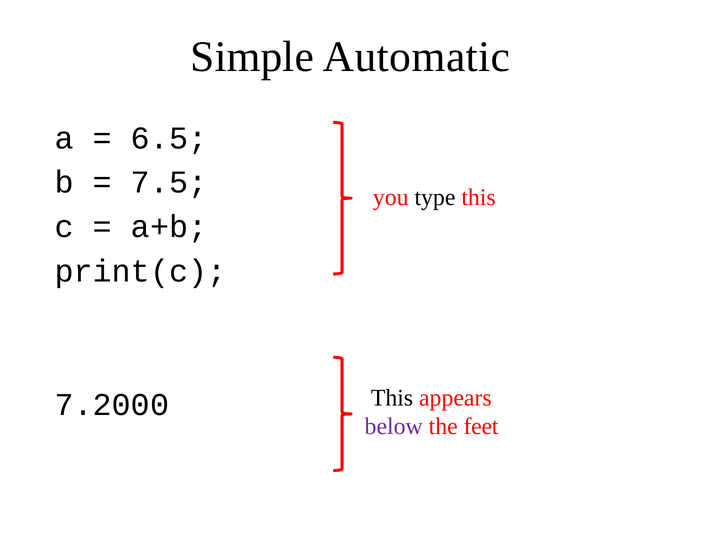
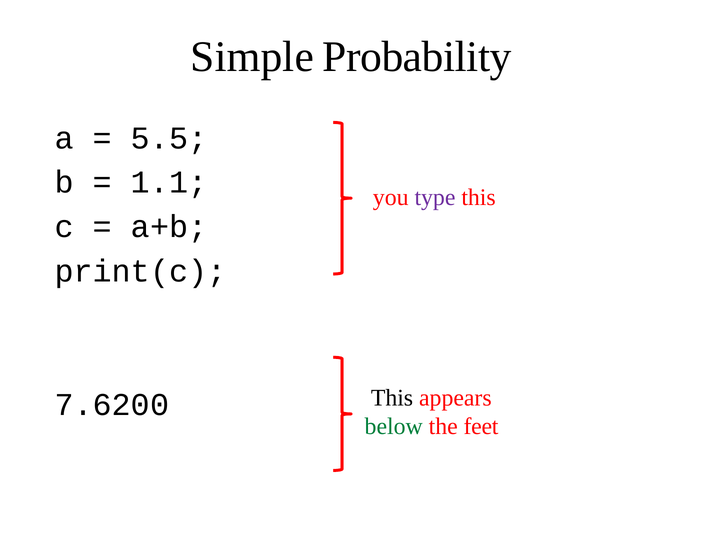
Automatic: Automatic -> Probability (417, 57)
6.5: 6.5 -> 5.5 (169, 138)
7.5: 7.5 -> 1.1 (169, 182)
type colour: black -> purple (435, 197)
7.2000: 7.2000 -> 7.6200 (112, 405)
below colour: purple -> green (394, 426)
